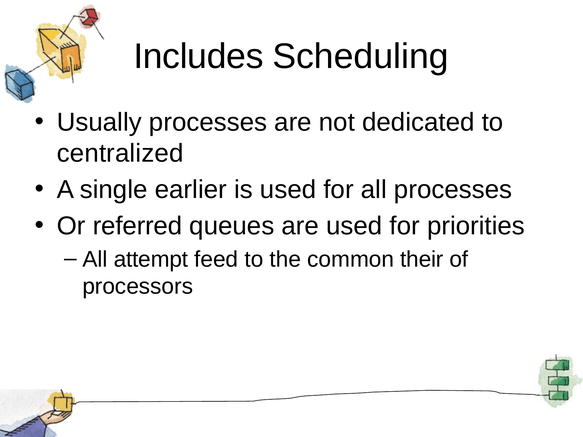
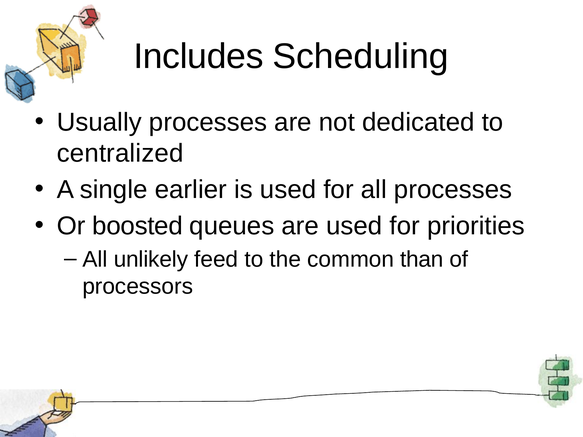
referred: referred -> boosted (138, 226)
attempt: attempt -> unlikely (151, 259)
their: their -> than (422, 259)
